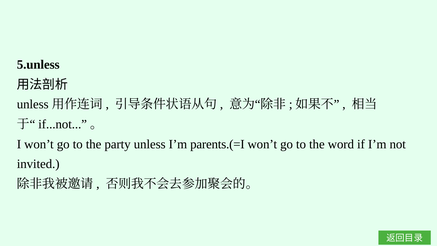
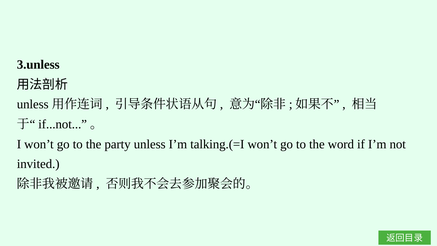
5.unless: 5.unless -> 3.unless (38, 65)
parents.(=I: parents.(=I -> talking.(=I (217, 144)
